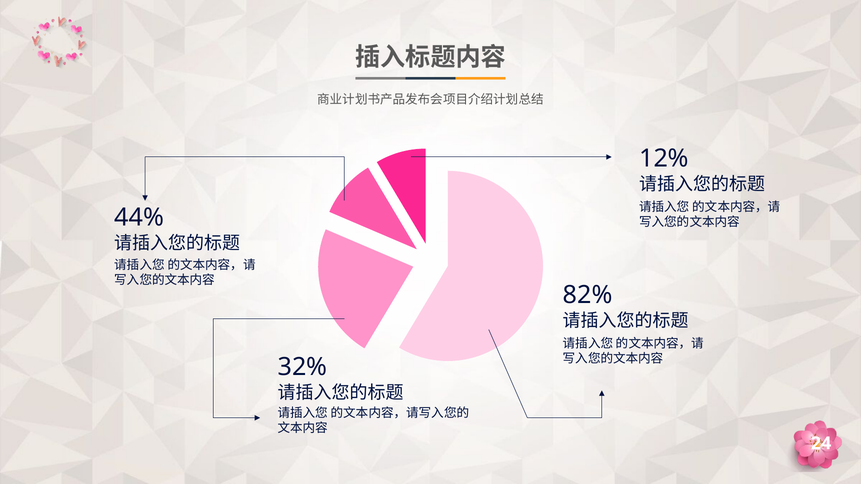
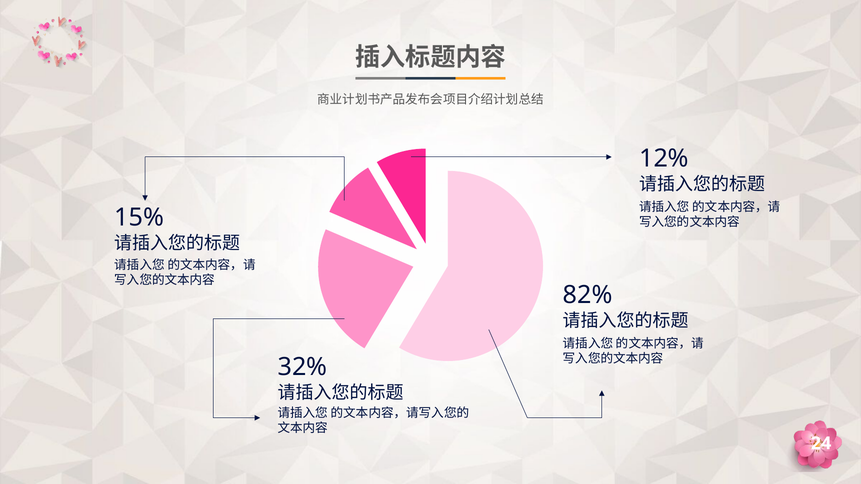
44%: 44% -> 15% (139, 218)
